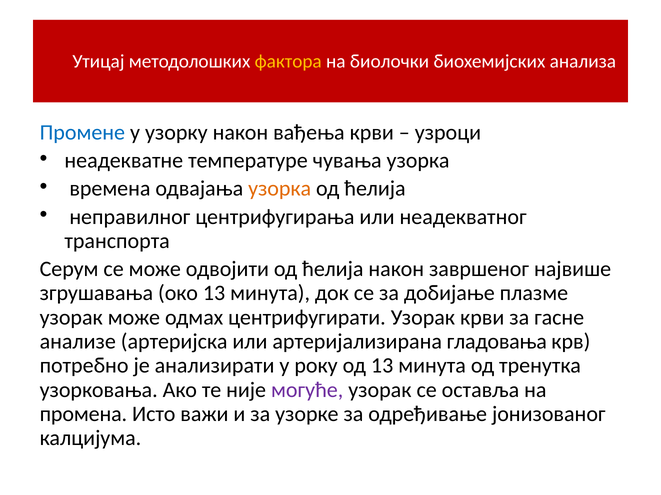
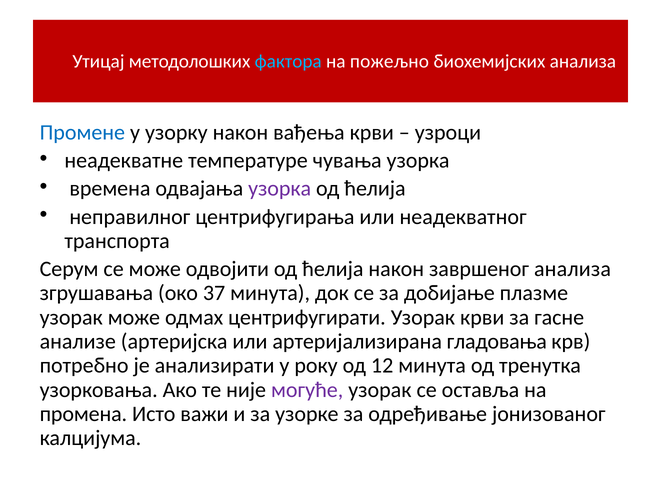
фактора colour: yellow -> light blue (288, 61)
биолочки: биолочки -> пожељно (389, 61)
узорка colour: orange -> purple (280, 189)
завршеног највише: највише -> анализа (573, 269)
око 13: 13 -> 37 (214, 294)
од 13: 13 -> 12 (382, 366)
